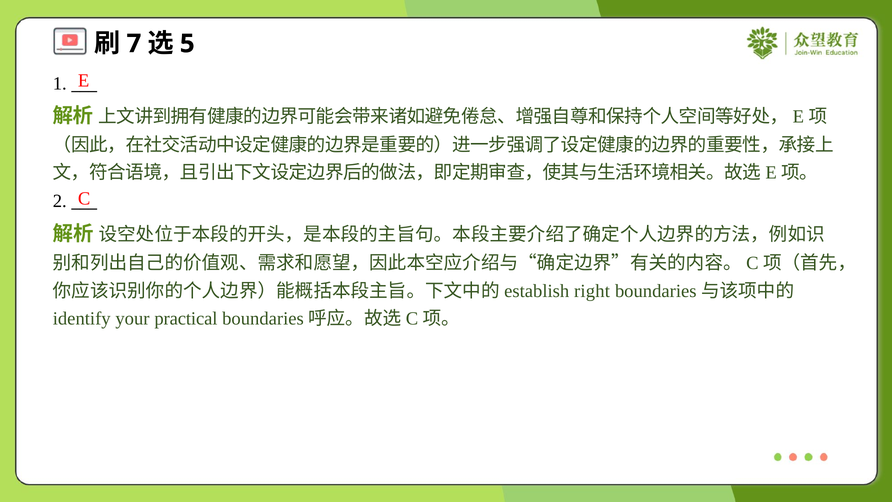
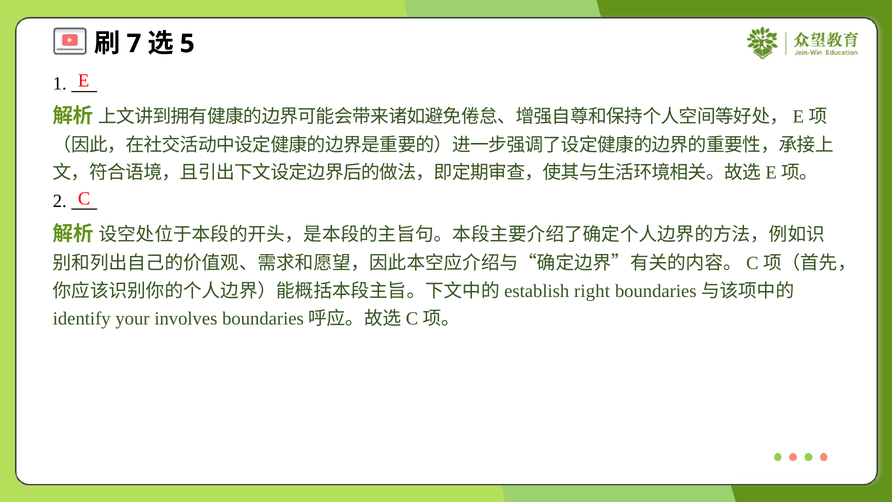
practical: practical -> involves (186, 319)
